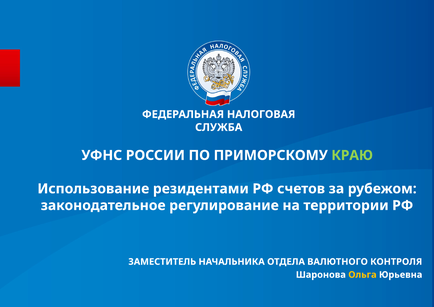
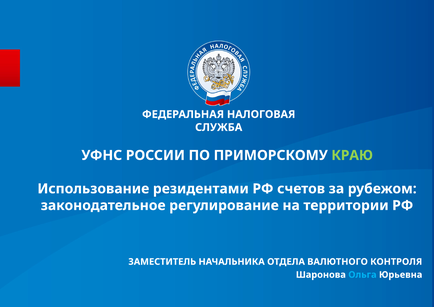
Ольга colour: yellow -> light blue (362, 275)
